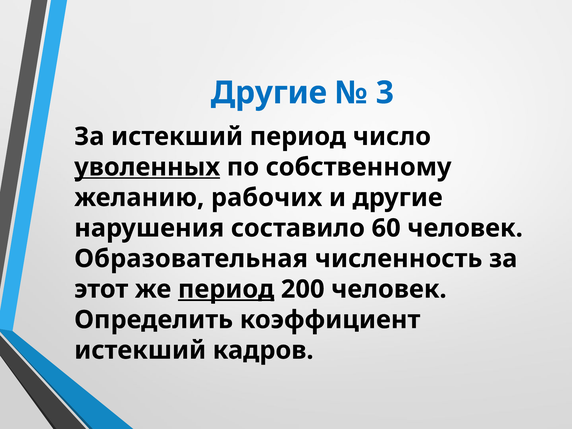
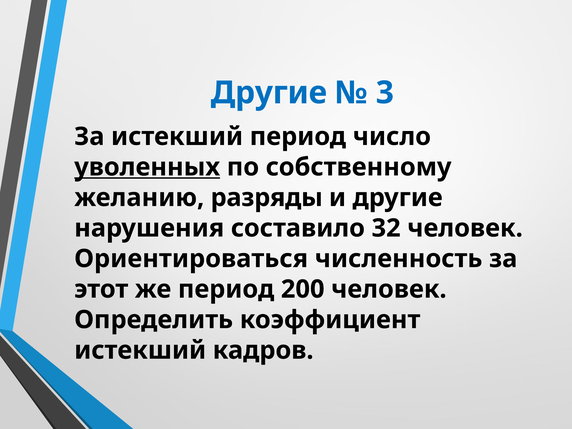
рабочих: рабочих -> разряды (267, 198)
60: 60 -> 32 (386, 228)
Образовательная: Образовательная -> Ориентироваться (191, 259)
период underline: present -> none (226, 289)
